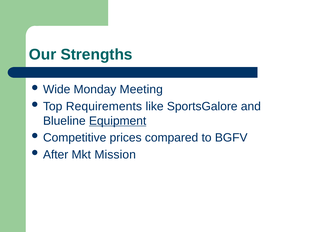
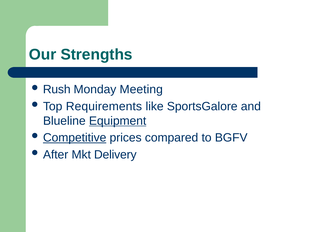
Wide: Wide -> Rush (57, 89)
Competitive underline: none -> present (75, 138)
Mission: Mission -> Delivery (115, 154)
